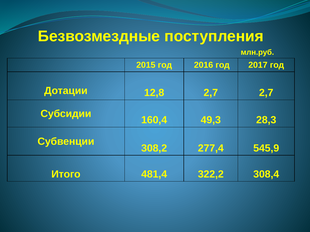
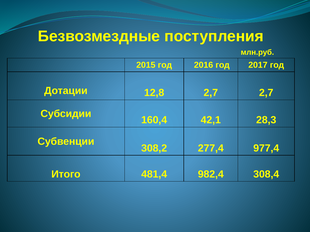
49,3: 49,3 -> 42,1 (211, 120)
545,9: 545,9 -> 977,4 (266, 148)
322,2: 322,2 -> 982,4 (211, 175)
